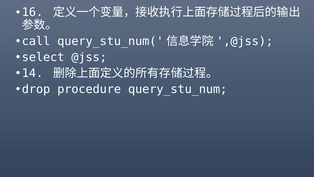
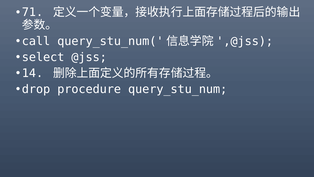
16: 16 -> 71 (32, 12)
